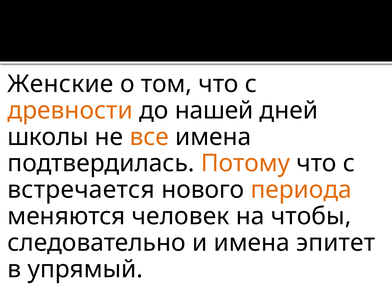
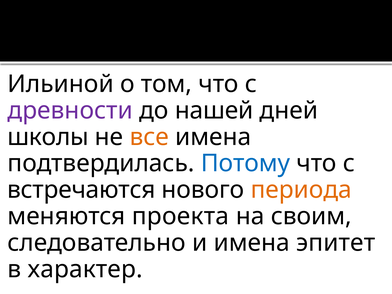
Женские: Женские -> Ильиной (61, 84)
древности colour: orange -> purple (70, 110)
Потому colour: orange -> blue (245, 163)
встречается: встречается -> встречаются (81, 190)
человек: человек -> проекта (180, 216)
чтобы: чтобы -> своим (311, 216)
упрямый: упрямый -> характер (85, 269)
